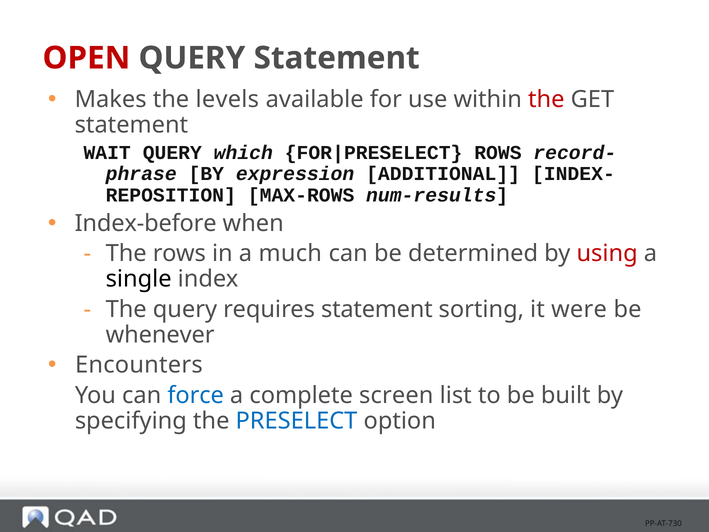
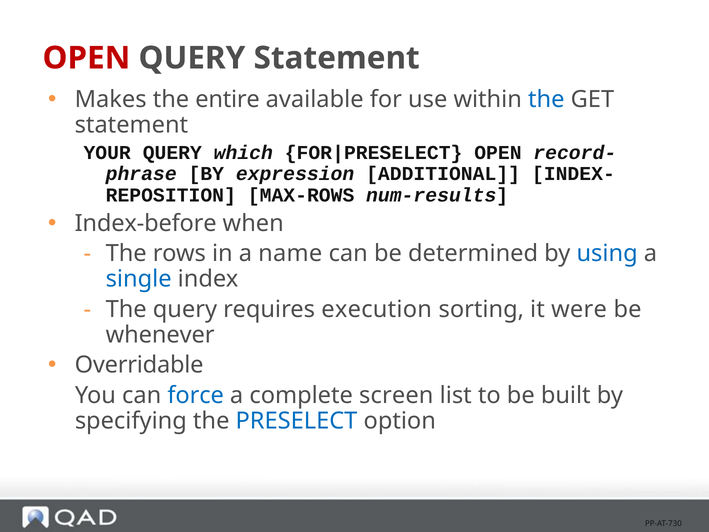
levels: levels -> entire (228, 100)
the colour: red -> blue (546, 100)
WAIT: WAIT -> YOUR (107, 152)
ROWS: ROWS -> OPEN (498, 152)
much: much -> name (290, 253)
using colour: red -> blue (607, 253)
single colour: black -> blue (139, 279)
requires statement: statement -> execution (377, 309)
Encounters: Encounters -> Overridable (139, 365)
